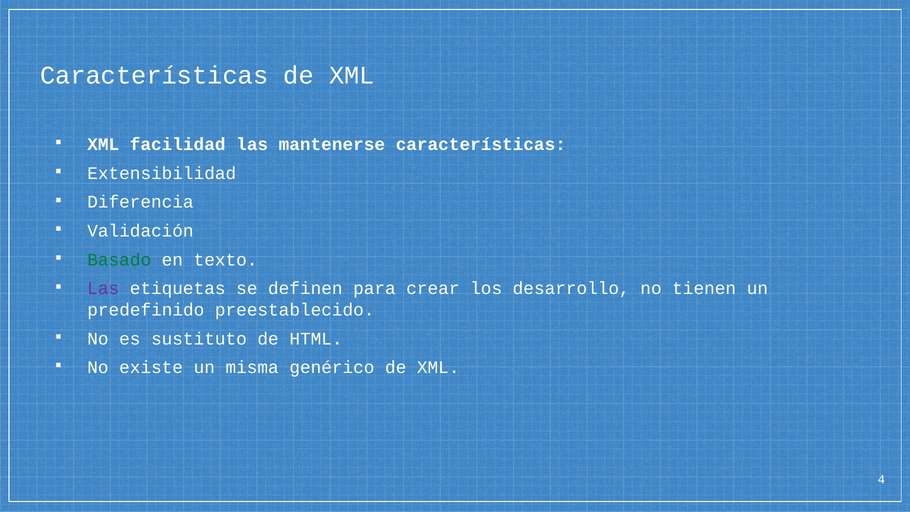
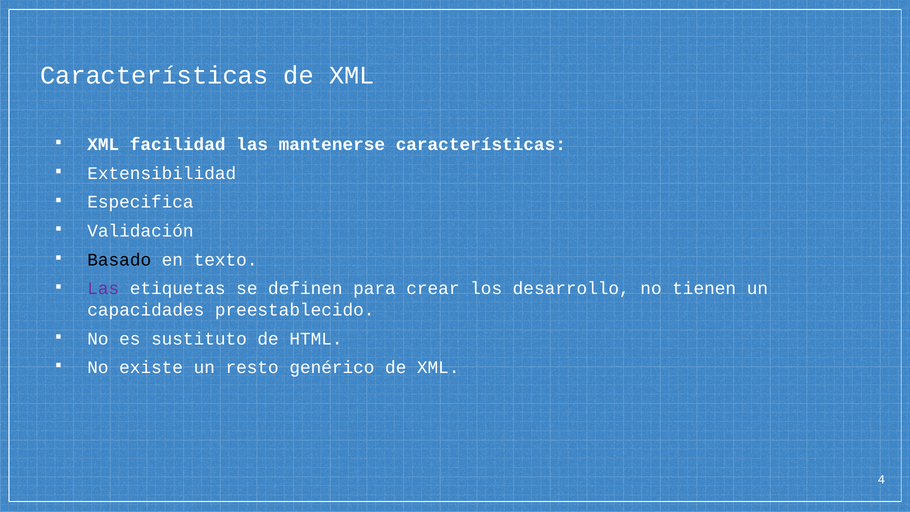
Diferencia: Diferencia -> Especifica (140, 202)
Basado colour: green -> black (119, 260)
predefinido: predefinido -> capacidades (146, 310)
misma: misma -> resto (252, 367)
